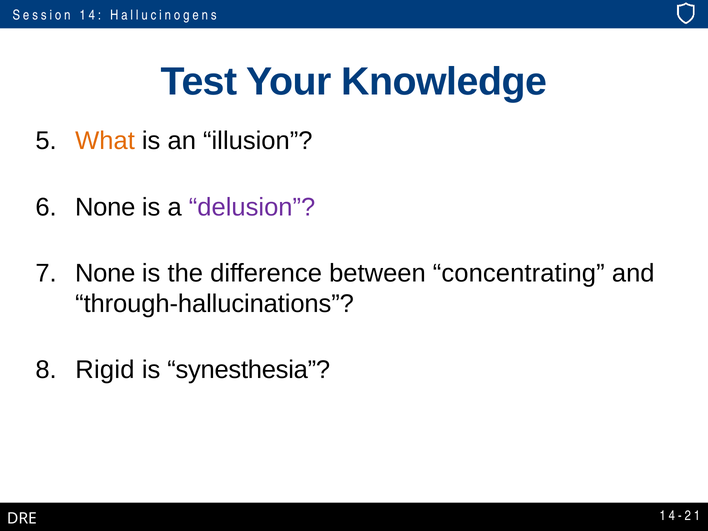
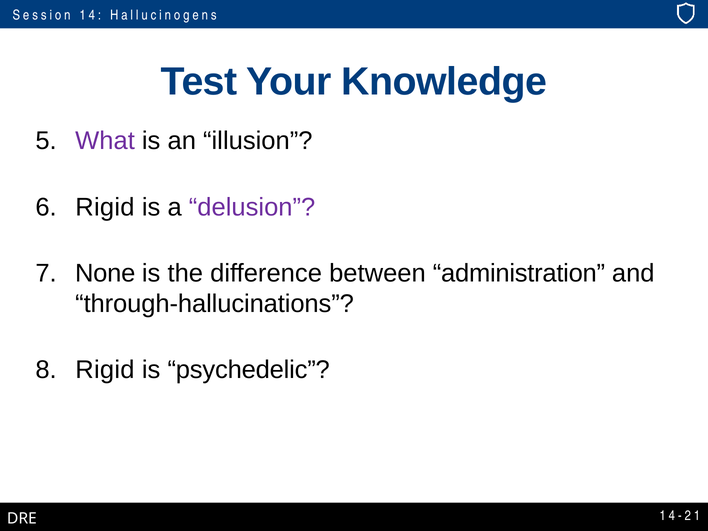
What colour: orange -> purple (105, 141)
None: None -> Rigid (105, 207)
concentrating: concentrating -> administration (519, 273)
synesthesia: synesthesia -> psychedelic (249, 370)
